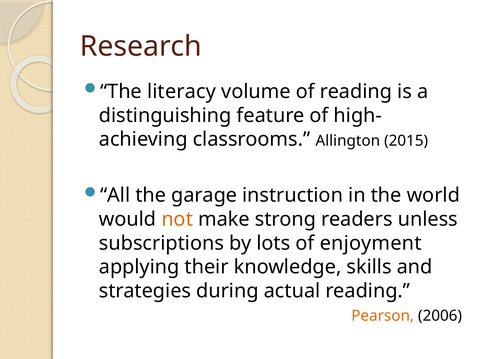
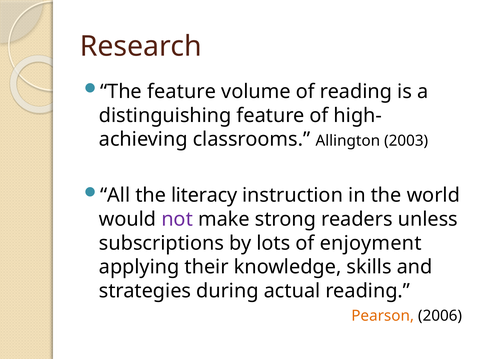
The literacy: literacy -> feature (182, 91)
2015: 2015 -> 2003 (406, 141)
garage: garage -> literacy (204, 195)
not colour: orange -> purple (177, 219)
